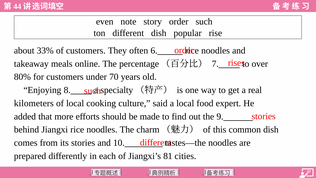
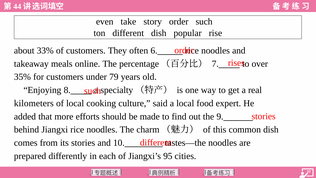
note: note -> take (128, 21)
80%: 80% -> 35% (22, 77)
70: 70 -> 79 (114, 77)
81: 81 -> 95 (168, 156)
